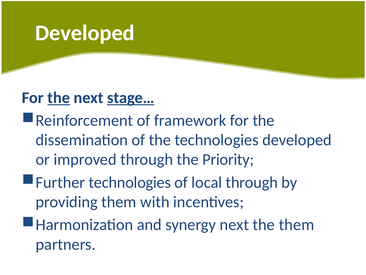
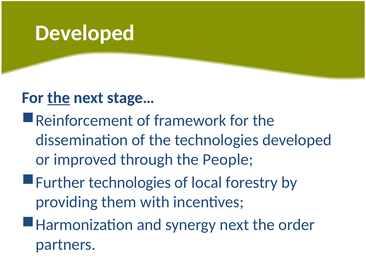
stage… underline: present -> none (131, 98)
Priority: Priority -> People (228, 159)
local through: through -> forestry (252, 182)
the them: them -> order (297, 224)
